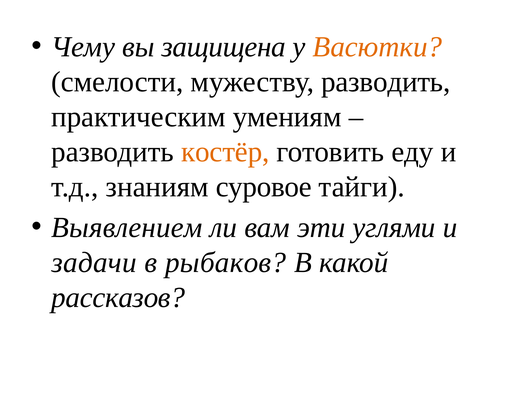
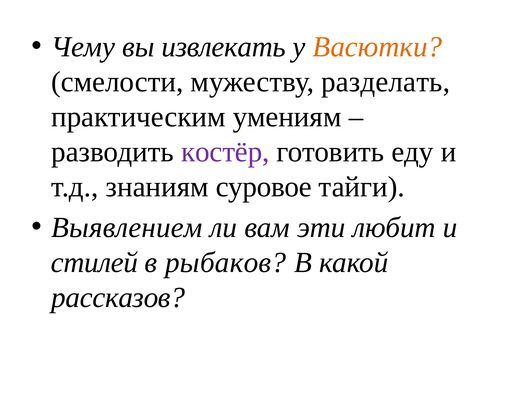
защищена: защищена -> извлекать (224, 47)
мужеству разводить: разводить -> разделать (386, 82)
костёр colour: orange -> purple (225, 152)
углями: углями -> любит (394, 227)
задачи: задачи -> стилей (94, 262)
